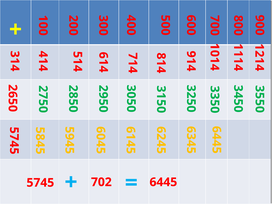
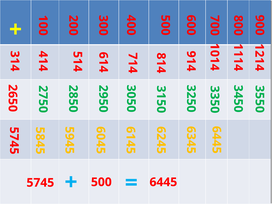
702: 702 -> 500 (101, 182)
